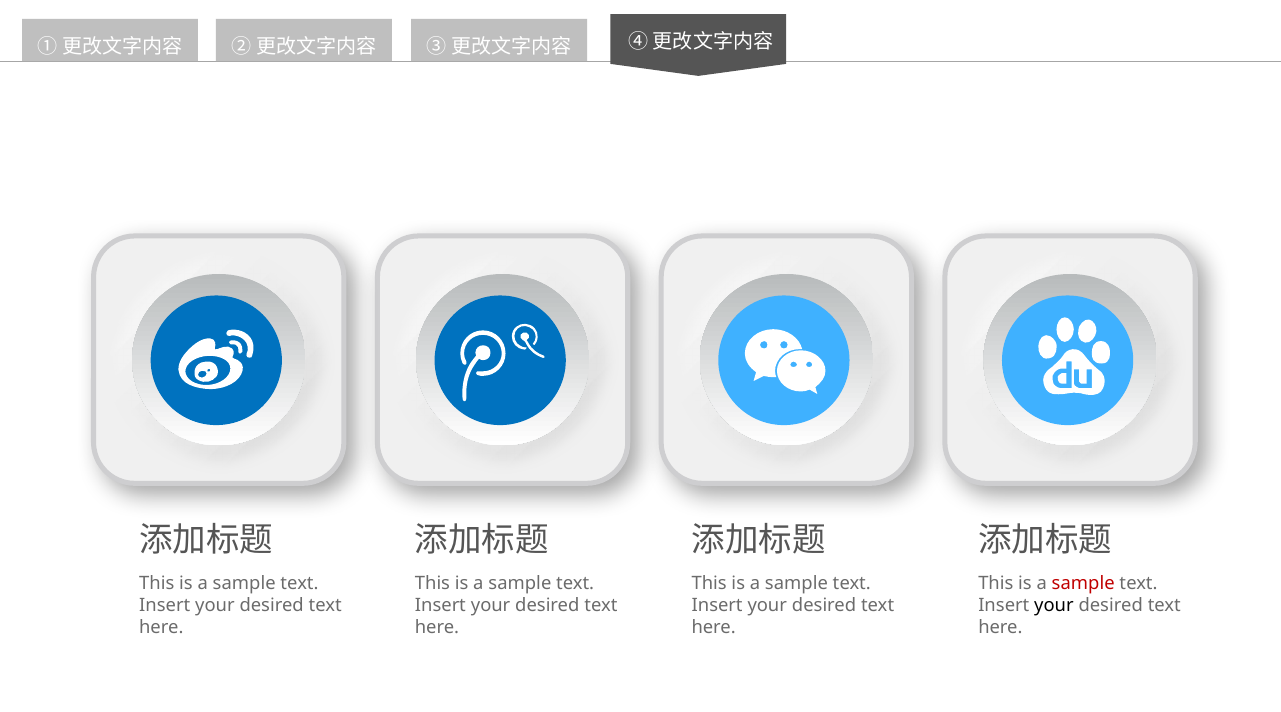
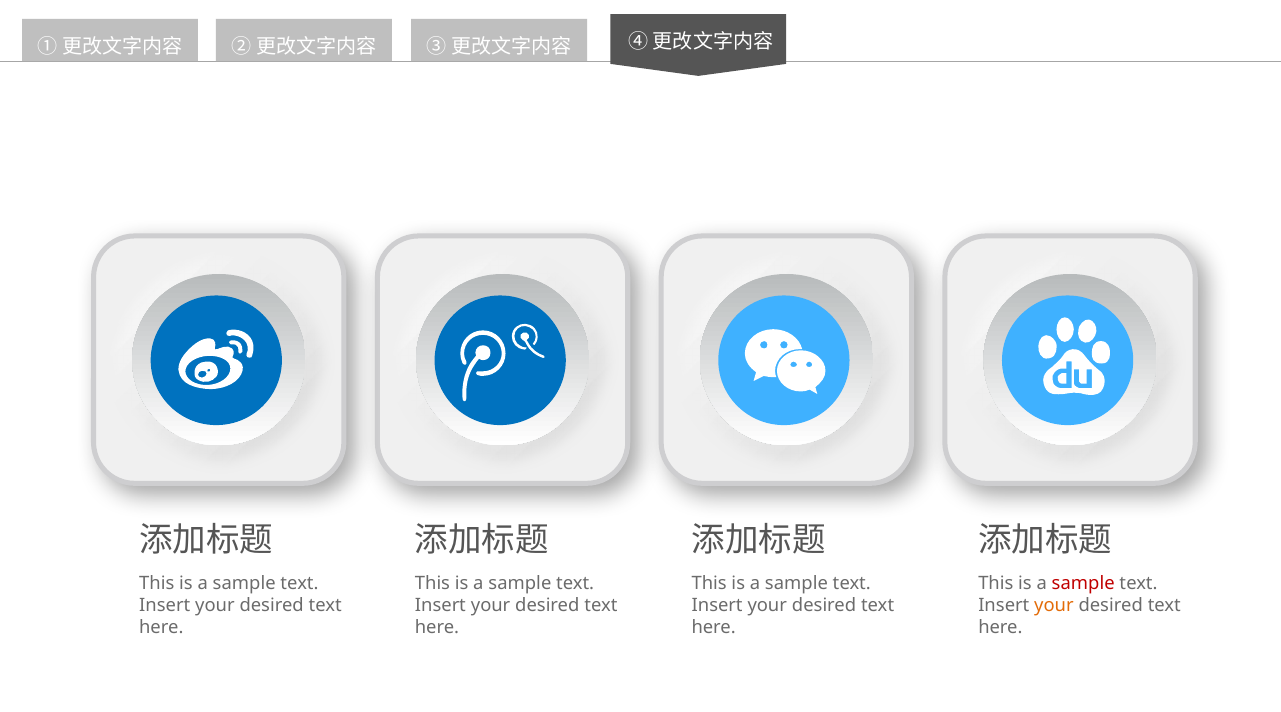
your colour: black -> orange (1054, 605)
